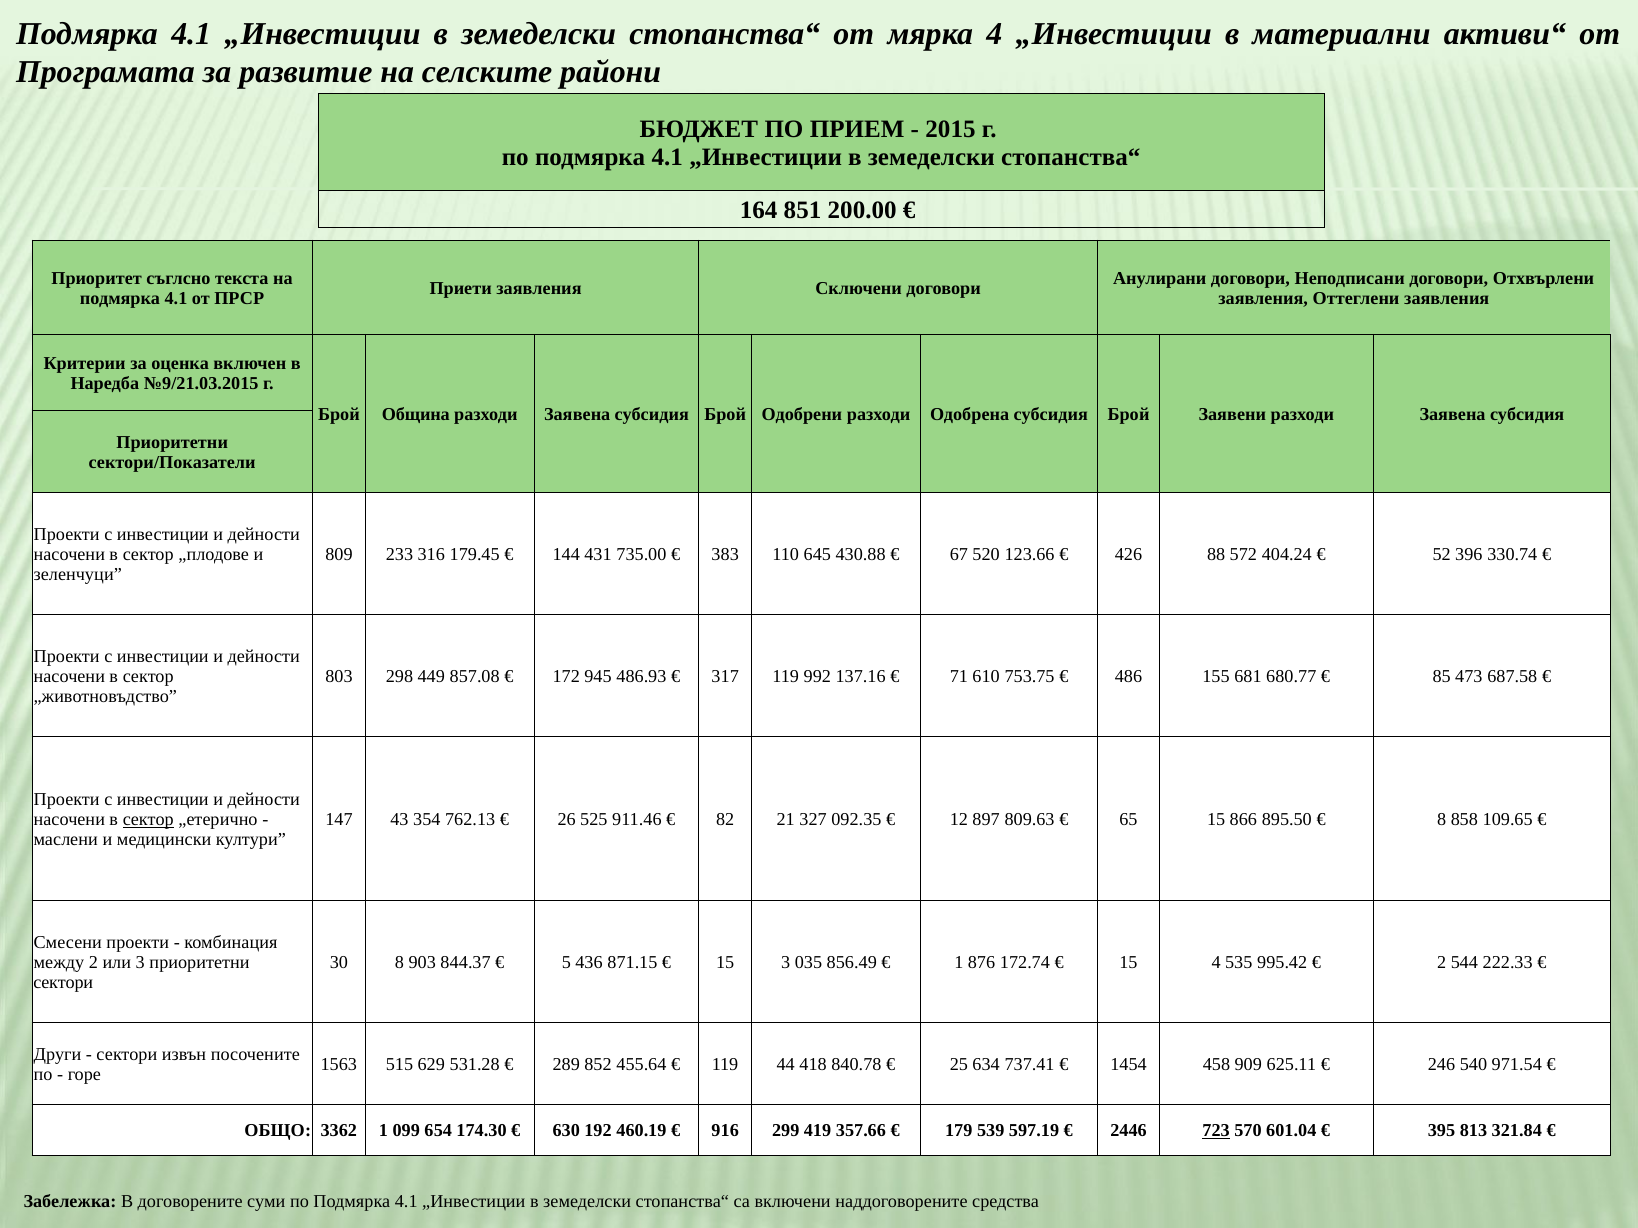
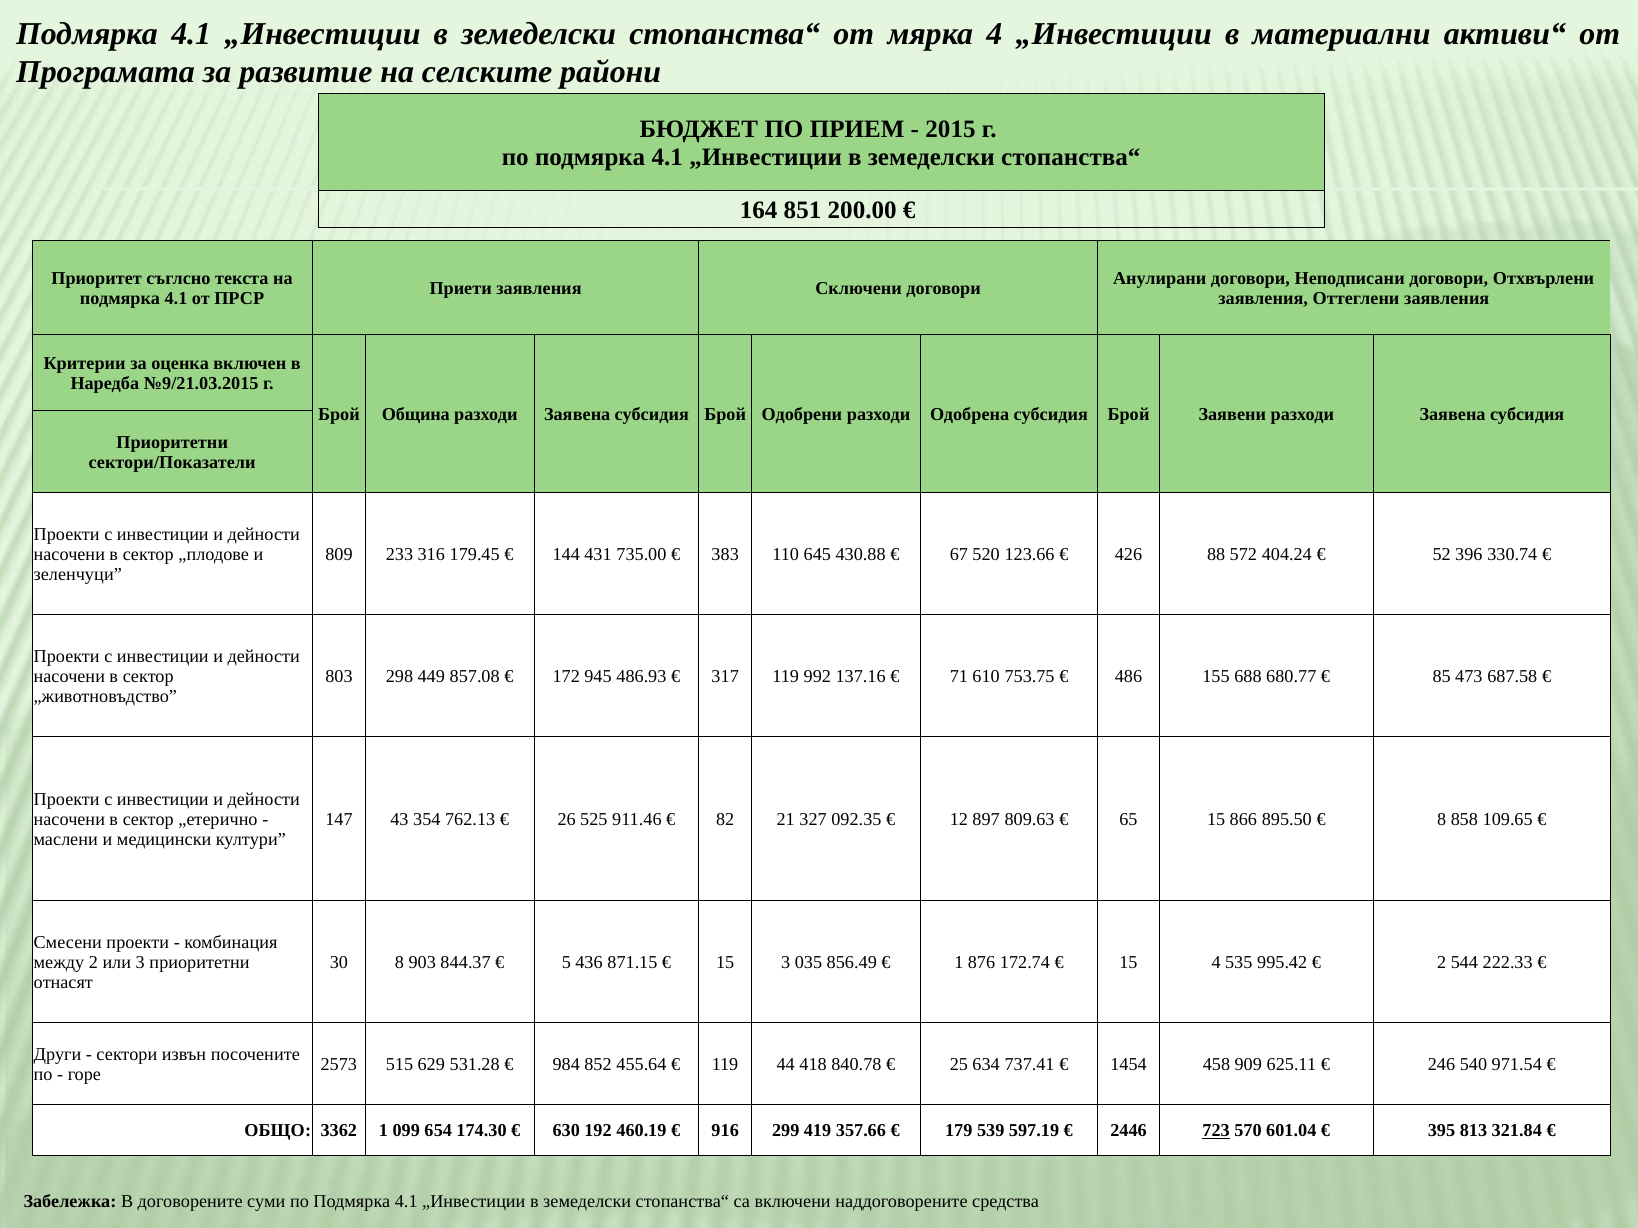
681: 681 -> 688 (1248, 677)
сектор underline: present -> none (148, 820)
сектори: сектори -> отнасят (63, 983)
1563: 1563 -> 2573 (339, 1065)
289: 289 -> 984 (566, 1065)
